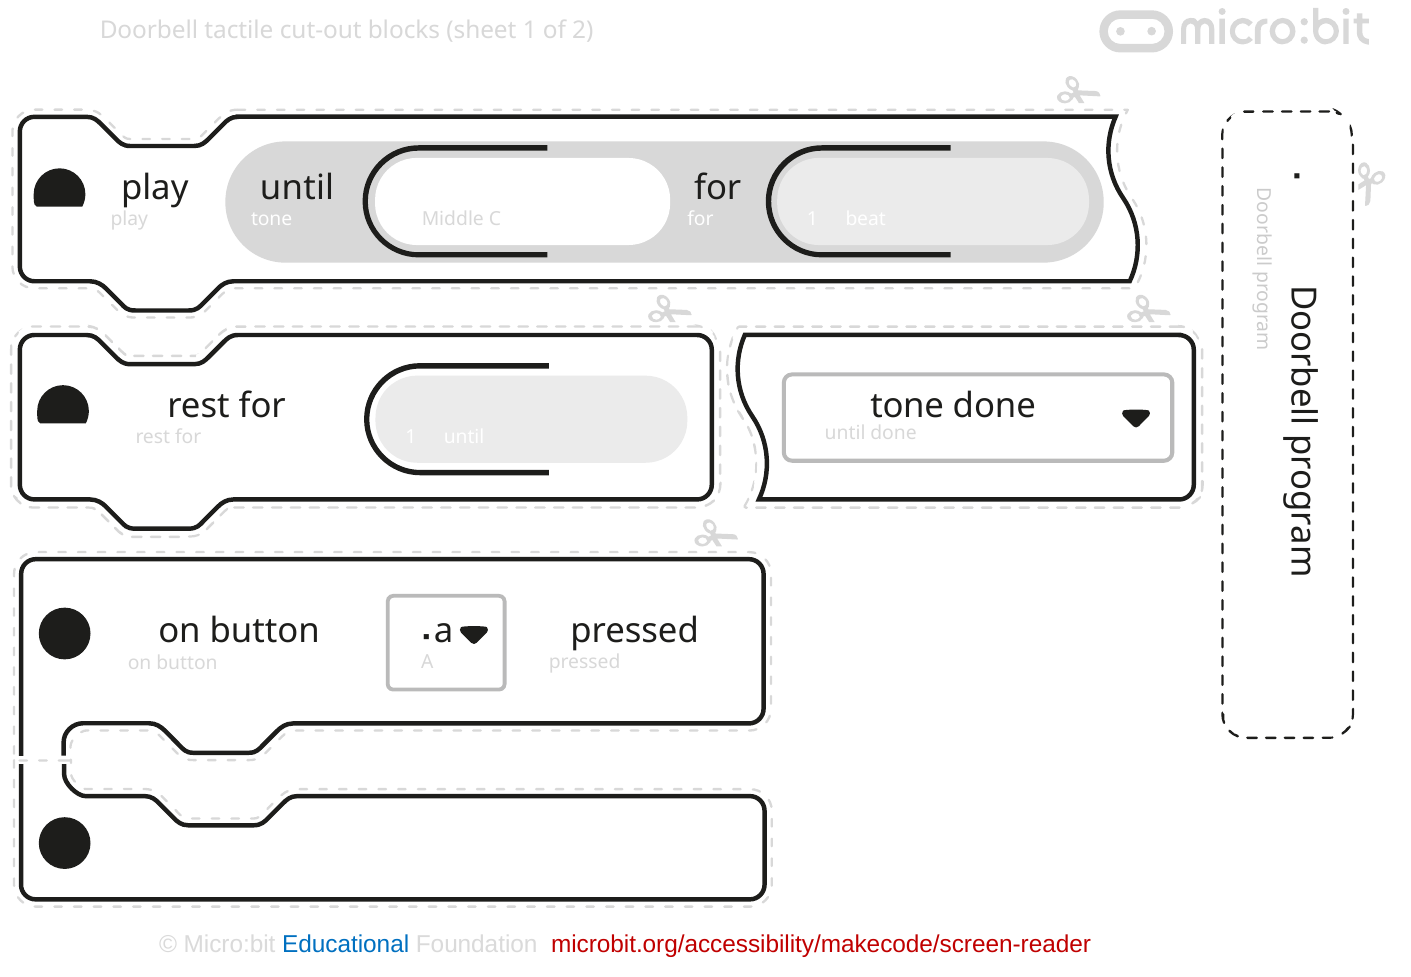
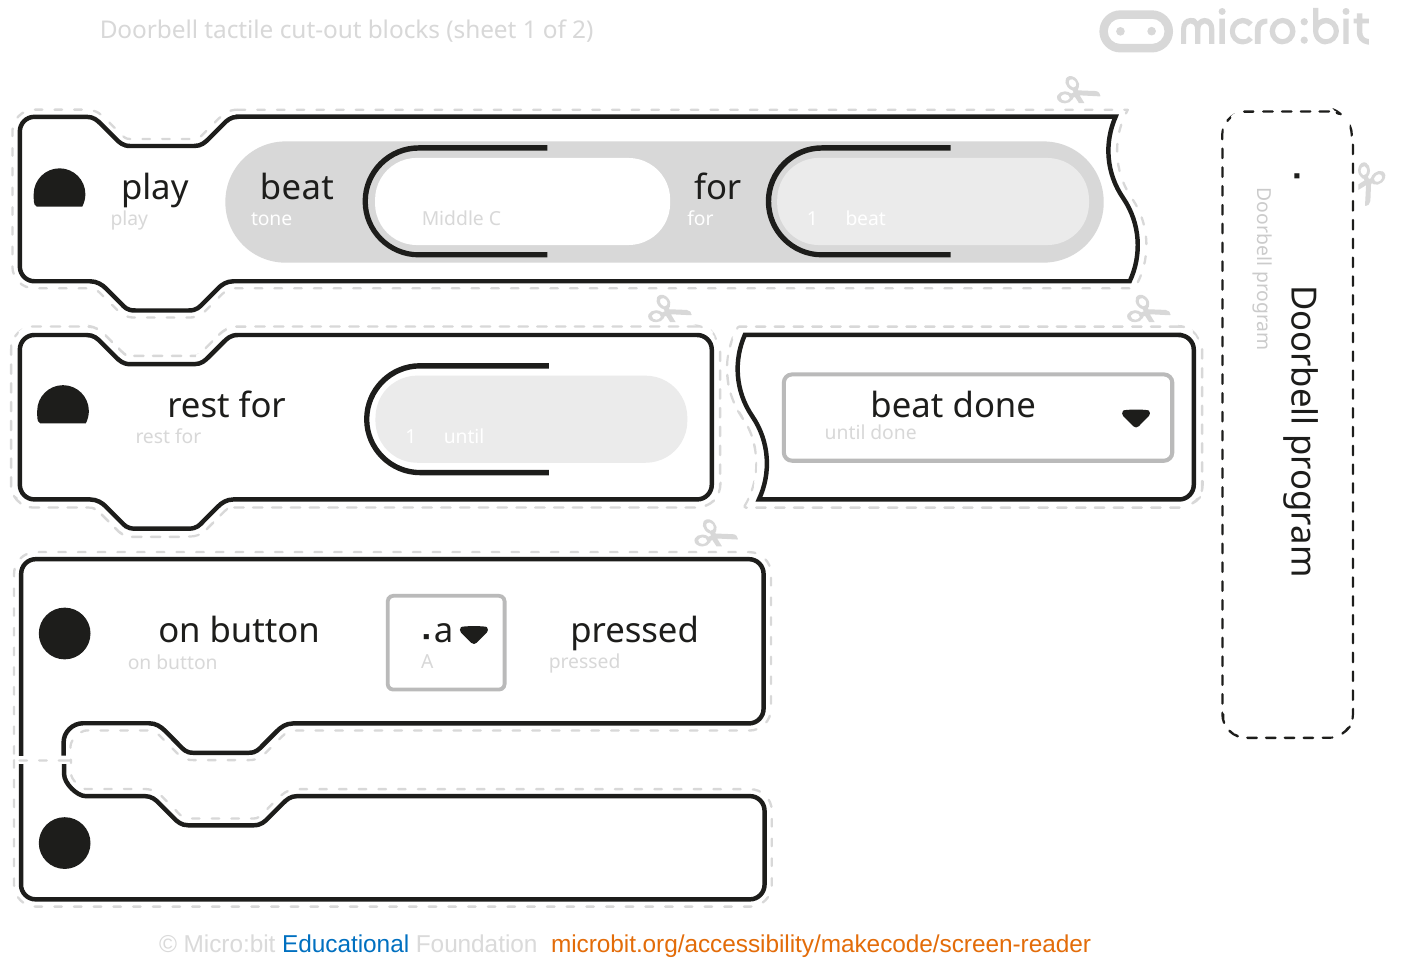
until: until -> beat (297, 188)
tone: tone -> beat (907, 406)
microbit.org/accessibility/makecode/screen-reader colour: red -> orange (821, 944)
